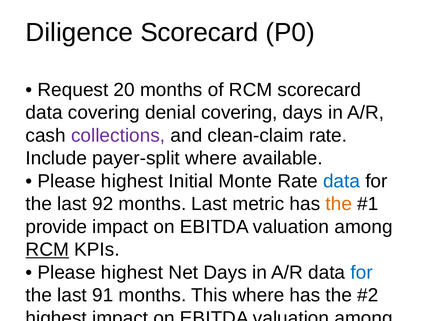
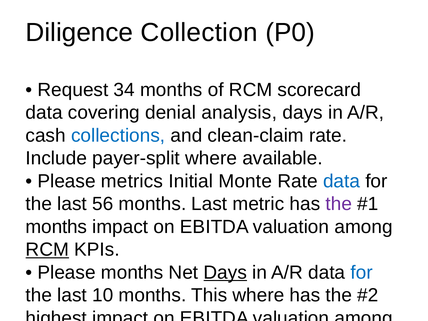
Diligence Scorecard: Scorecard -> Collection (199, 32)
20: 20 -> 34 (124, 90)
denial covering: covering -> analysis (239, 113)
collections colour: purple -> blue (118, 135)
highest: highest -> metrics (132, 181)
92: 92 -> 56 (103, 204)
the colour: orange -> purple (339, 204)
provide: provide -> months (56, 227)
highest: highest -> months (132, 272)
Days underline: none -> present (225, 272)
91: 91 -> 10 (103, 295)
